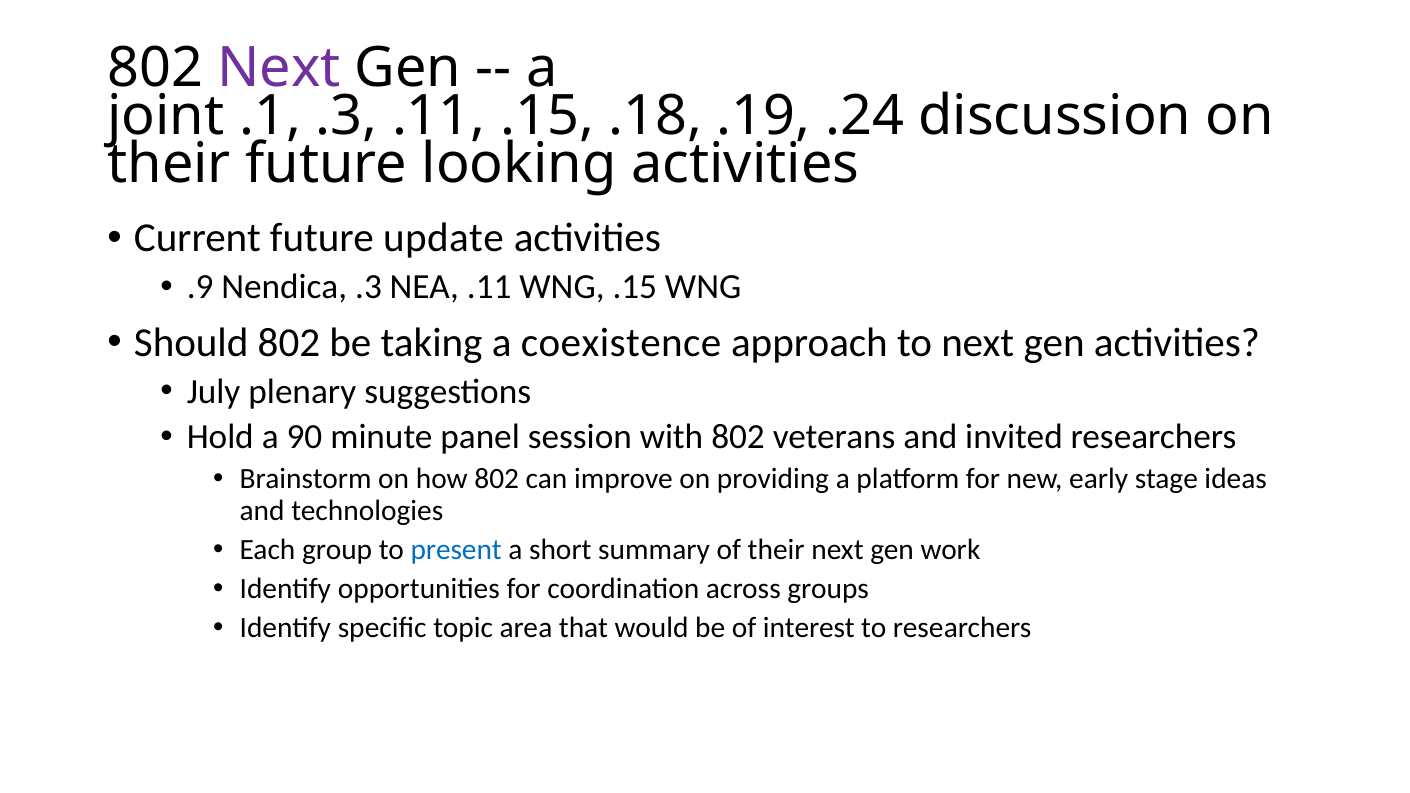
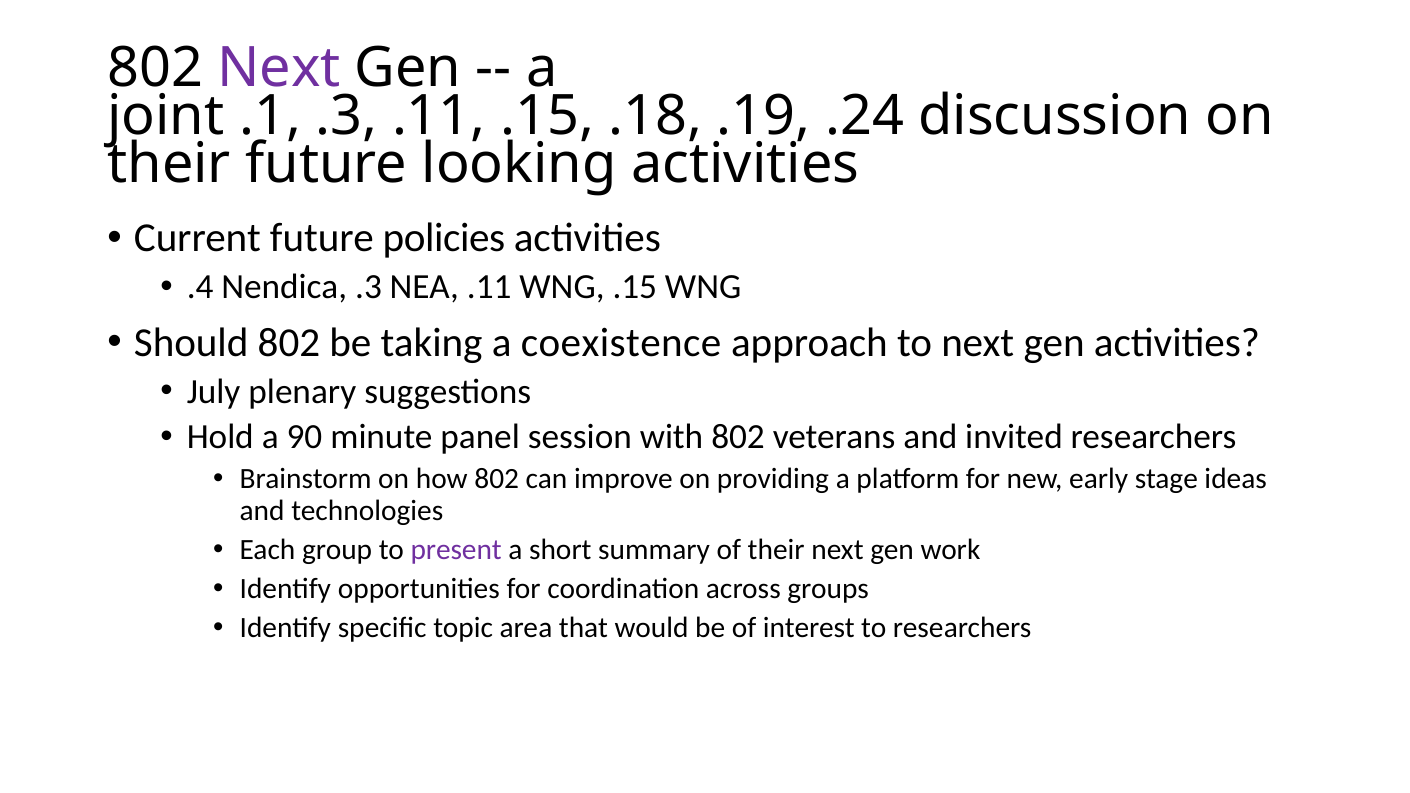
update: update -> policies (444, 238)
.9: .9 -> .4 (200, 287)
present colour: blue -> purple (456, 550)
